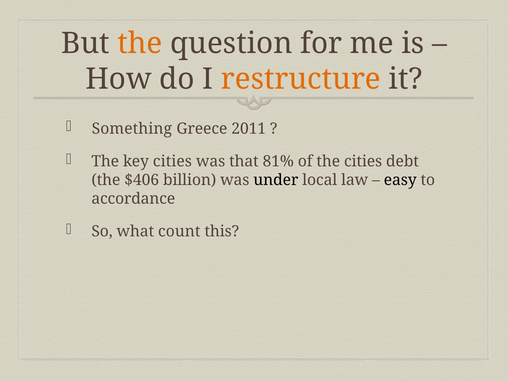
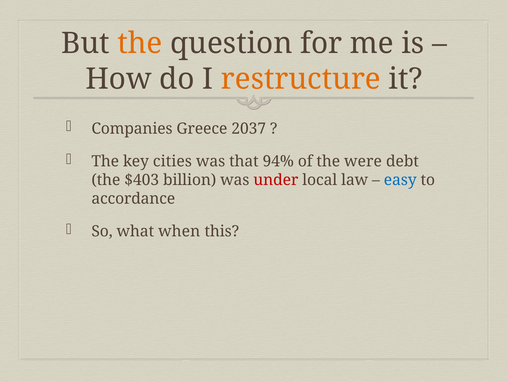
Something: Something -> Companies (132, 129)
2011: 2011 -> 2037 (249, 129)
81%: 81% -> 94% (278, 161)
the cities: cities -> were (363, 161)
$406: $406 -> $403 (142, 180)
under colour: black -> red (276, 180)
easy colour: black -> blue (400, 180)
count: count -> when (179, 231)
